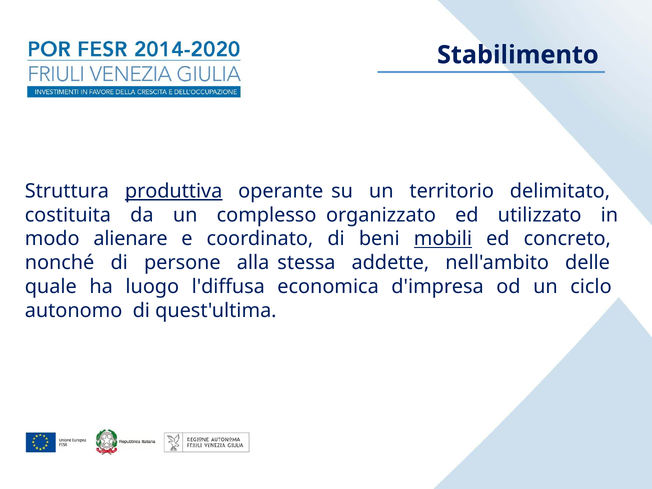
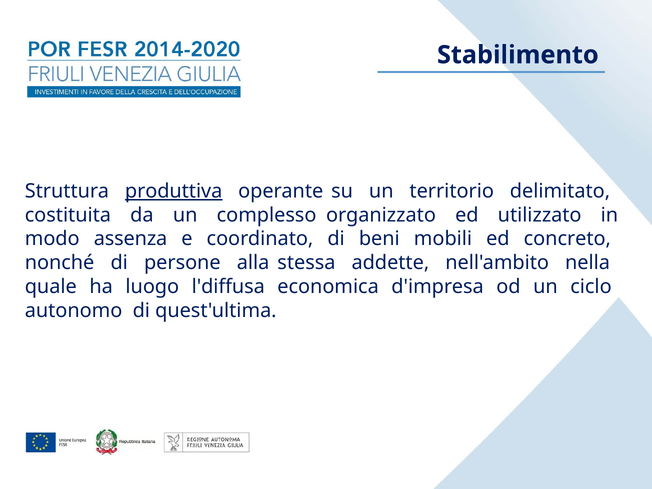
alienare: alienare -> assenza (131, 239)
mobili underline: present -> none (443, 239)
delle: delle -> nella (588, 263)
